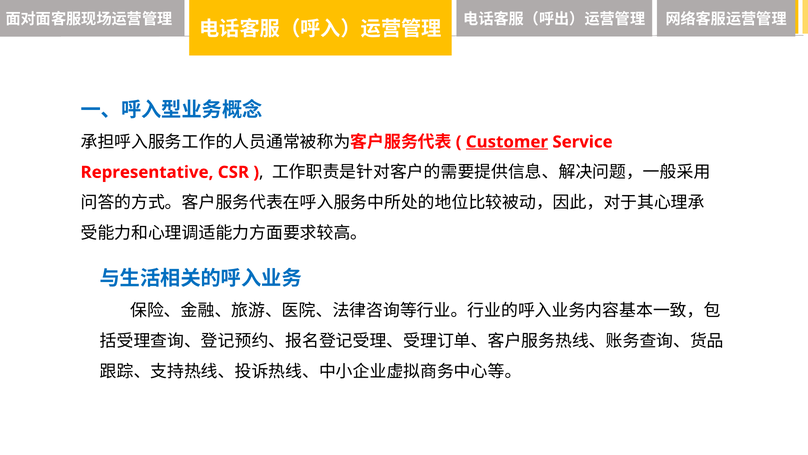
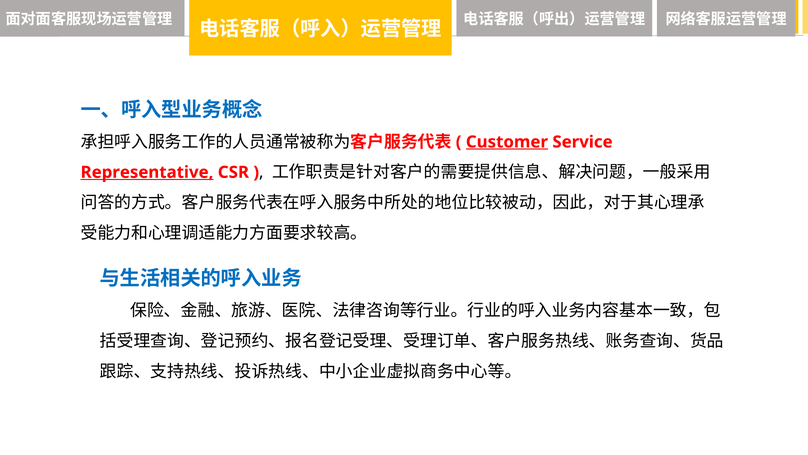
Representative underline: none -> present (147, 172)
